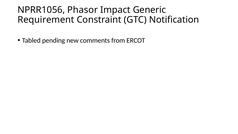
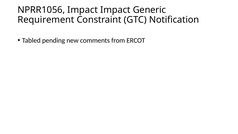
NPRR1056 Phasor: Phasor -> Impact (83, 10)
